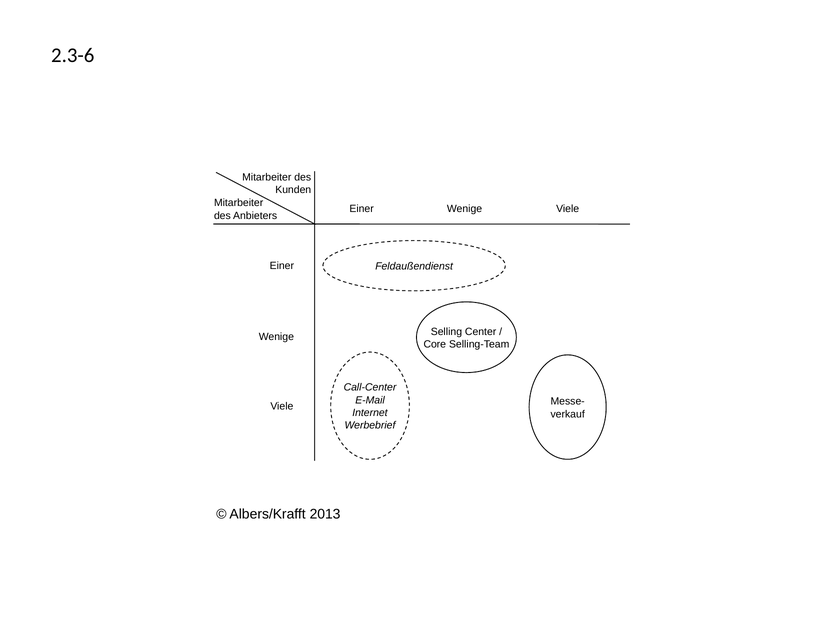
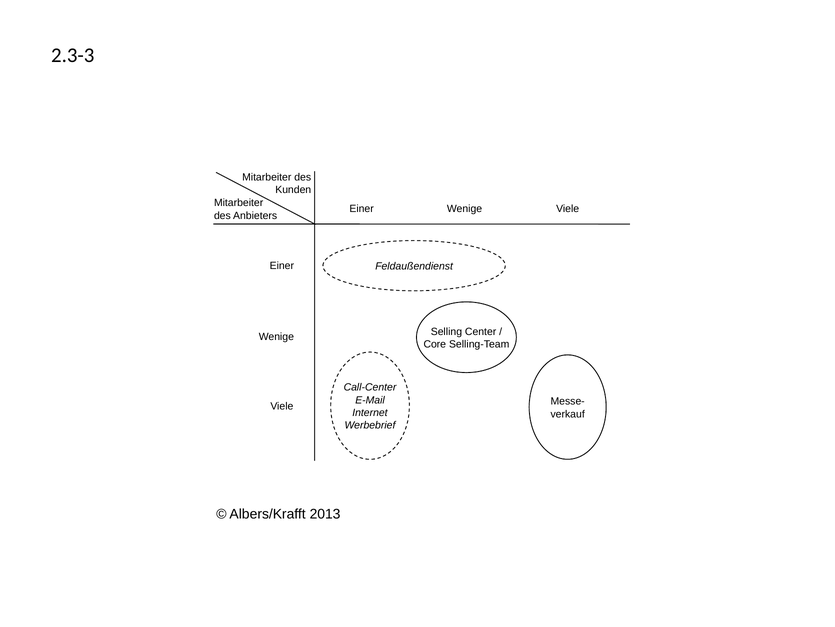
2.3-6: 2.3-6 -> 2.3-3 (73, 55)
